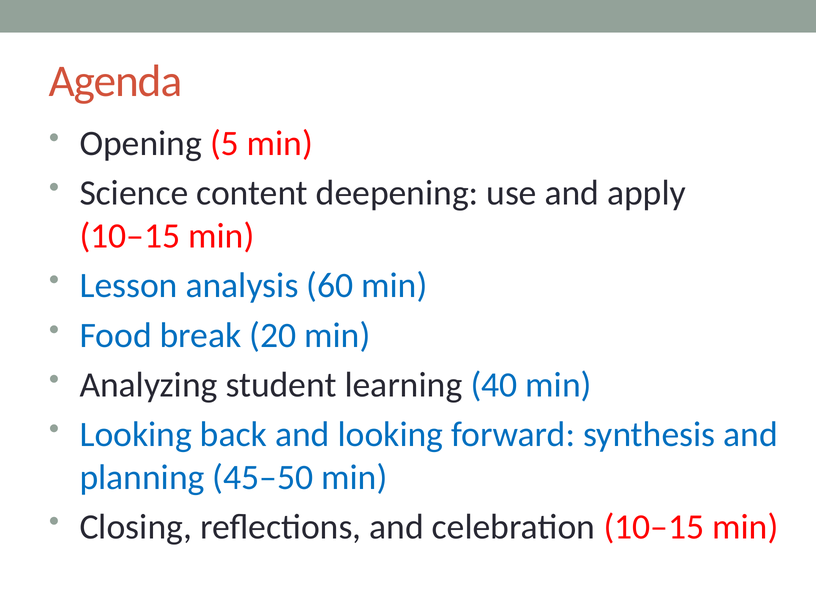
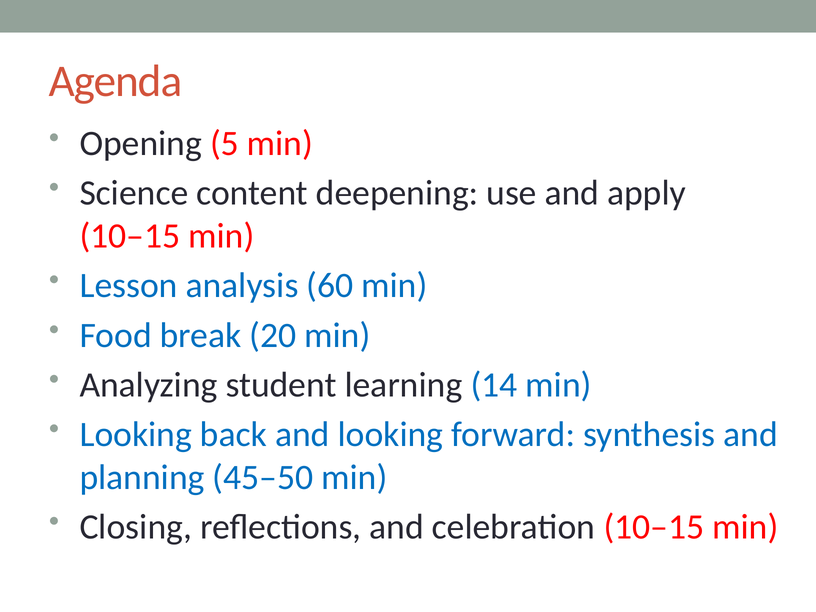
40: 40 -> 14 (494, 385)
